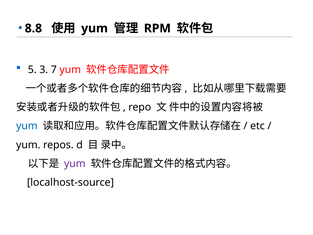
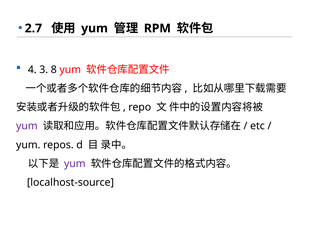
8.8: 8.8 -> 2.7 (33, 28)
5: 5 -> 4 (32, 70)
7: 7 -> 8 (54, 70)
yum colour: blue -> purple (27, 126)
